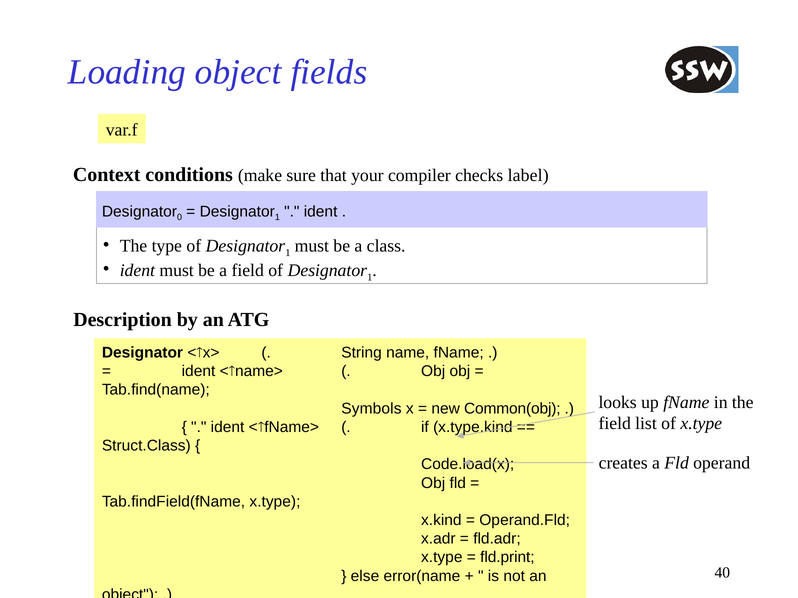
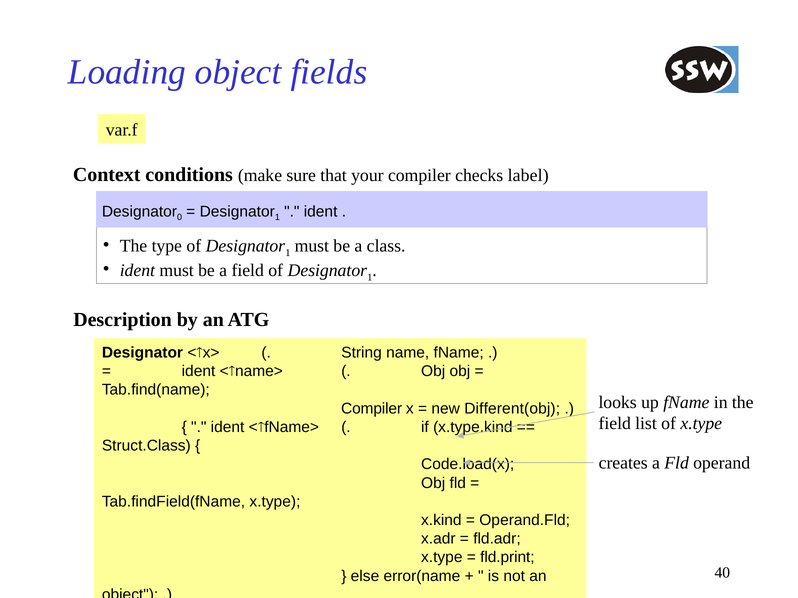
Symbols: Symbols -> Compiler (372, 409)
Common(obj: Common(obj -> Different(obj (512, 409)
